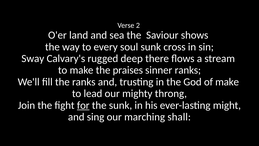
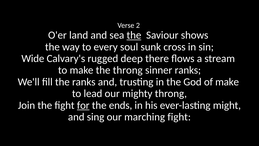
the underline: none -> present (134, 35)
Sway: Sway -> Wide (33, 58)
the praises: praises -> throng (128, 70)
the sunk: sunk -> ends (121, 105)
marching shall: shall -> fight (179, 117)
